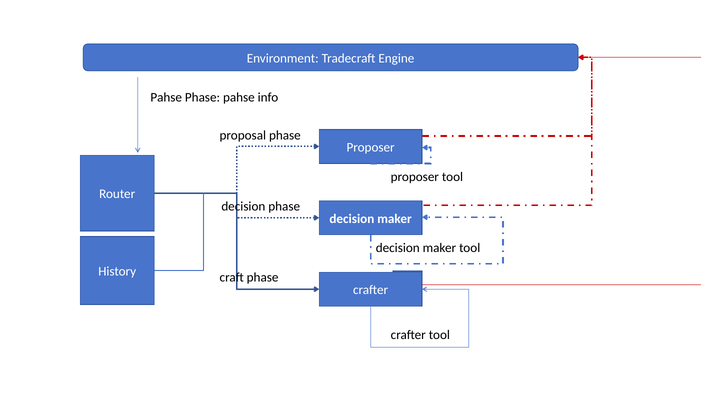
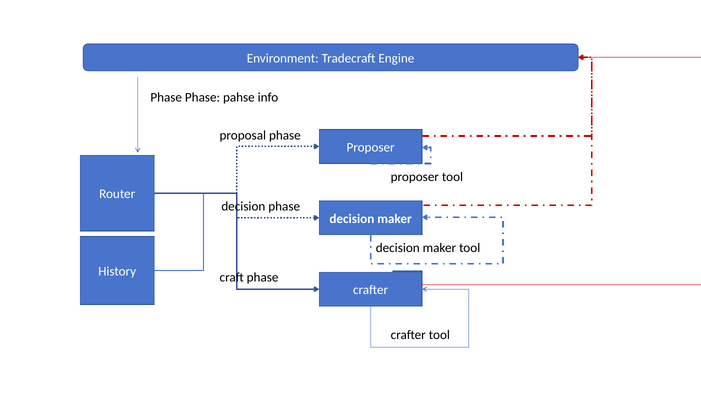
Pahse: Pahse -> Phase (166, 98)
